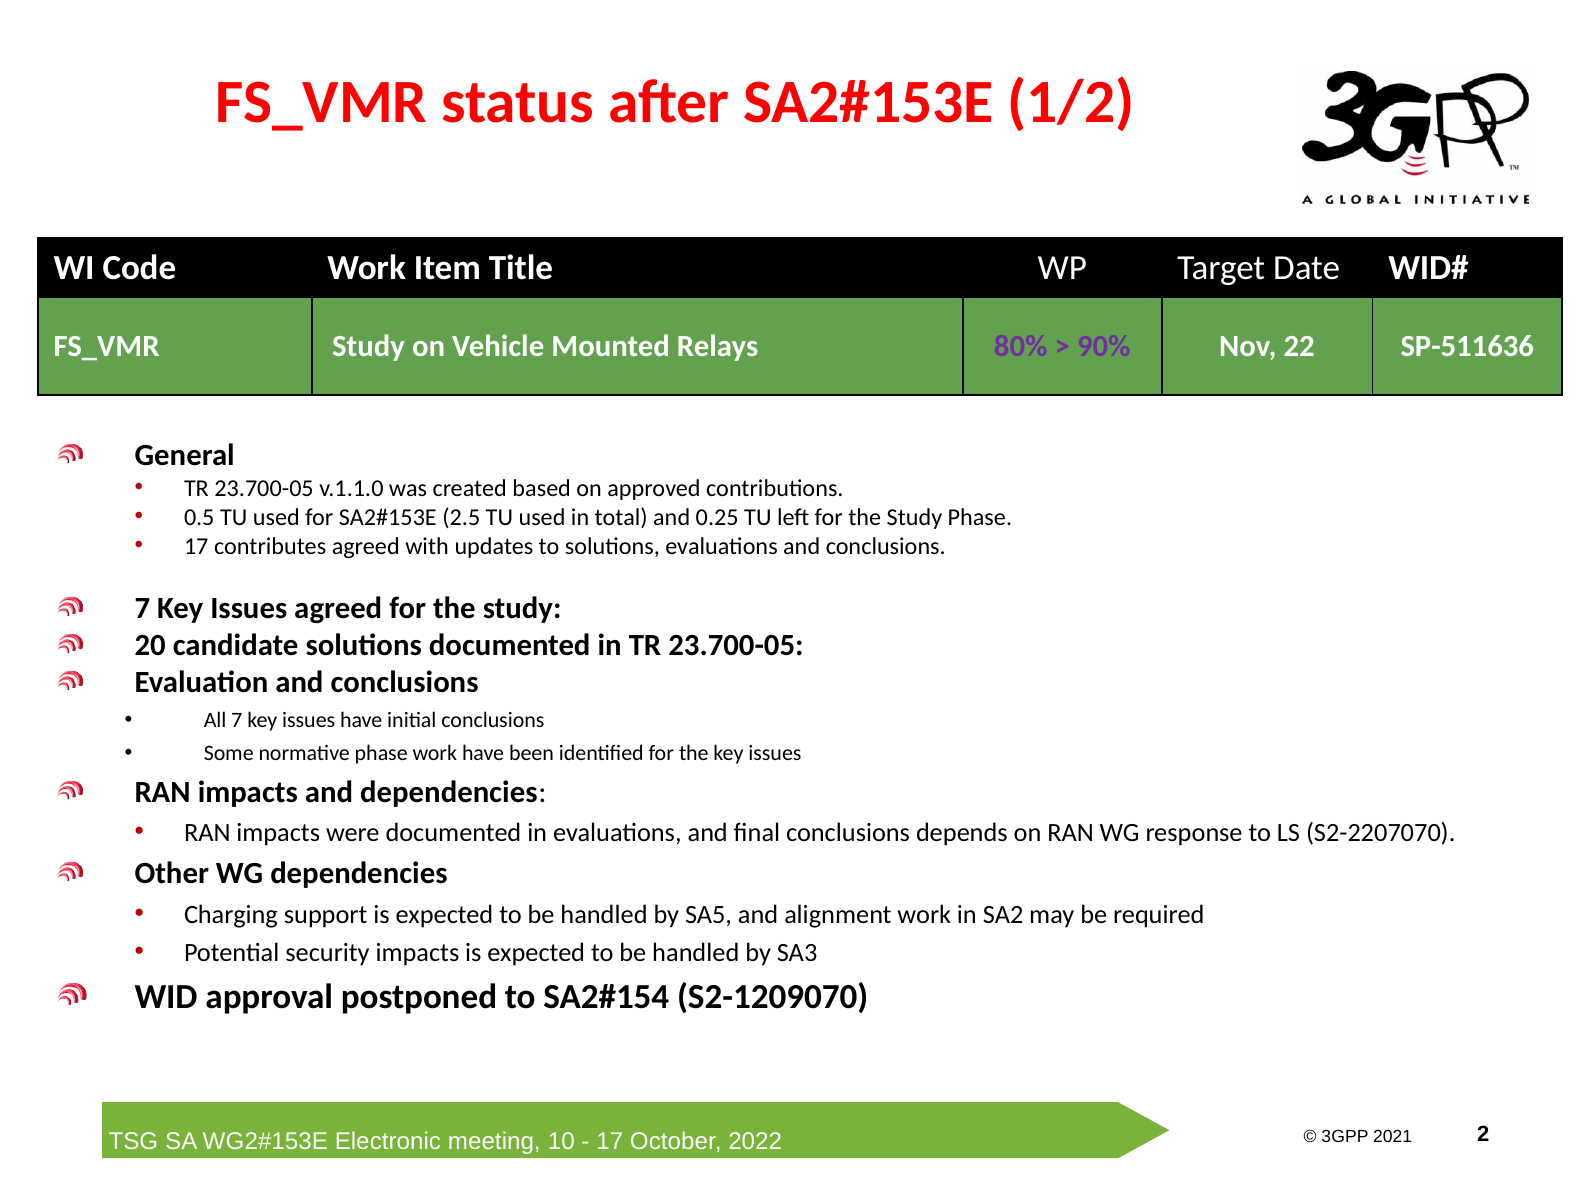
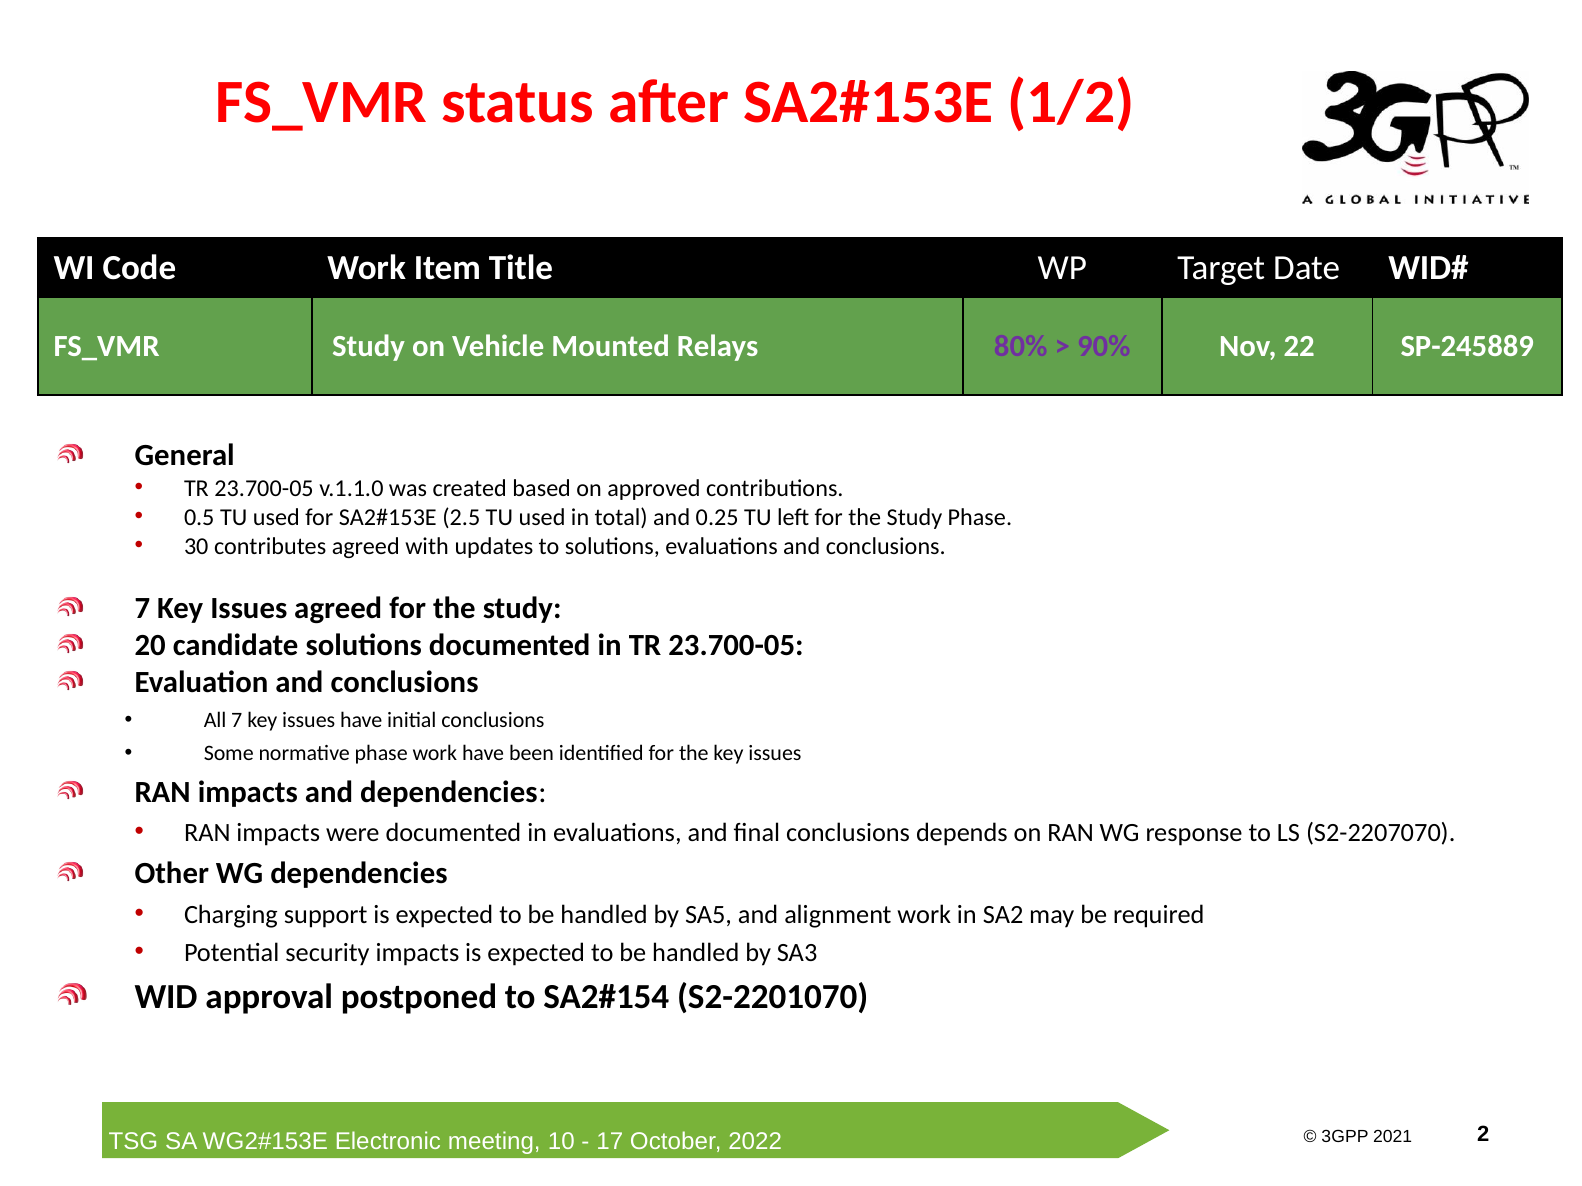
SP-511636: SP-511636 -> SP-245889 (1467, 346)
17: 17 -> 30 (196, 546)
S2-1209070: S2-1209070 -> S2-2201070 (773, 997)
